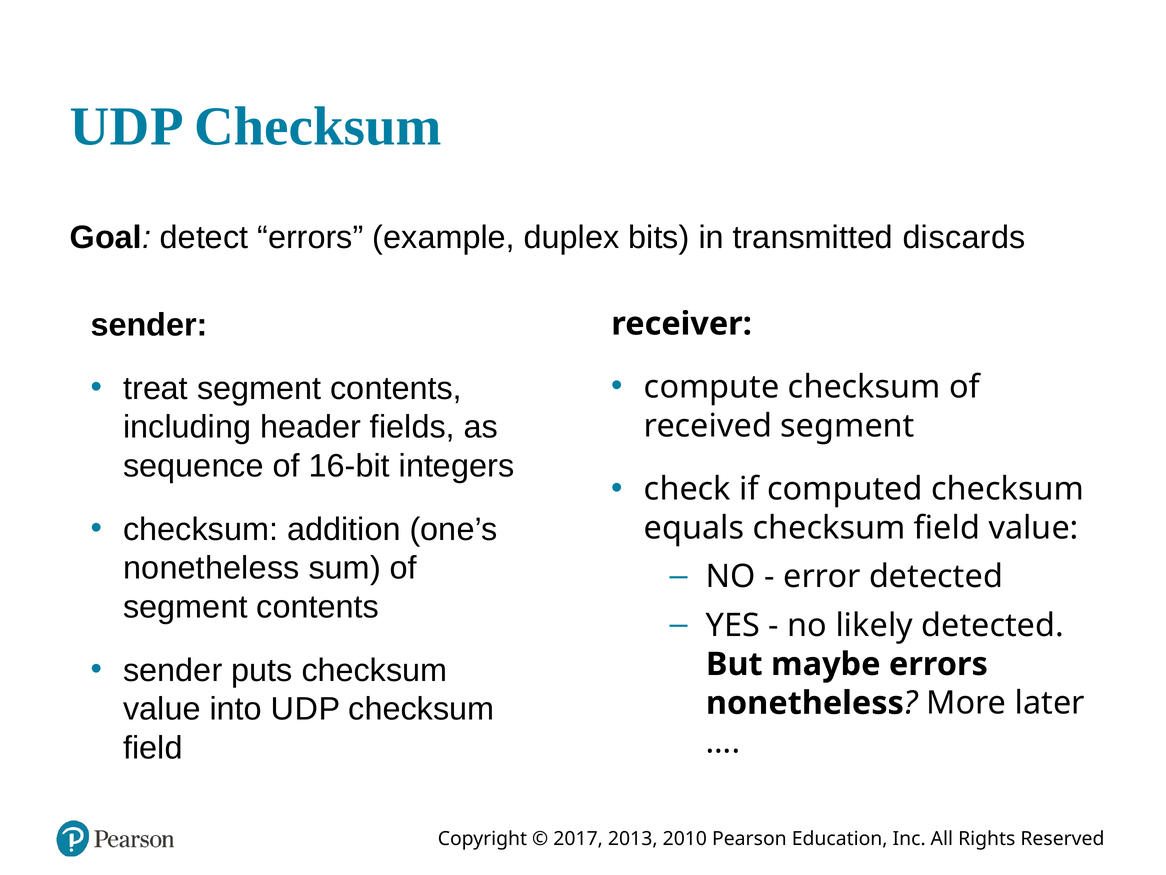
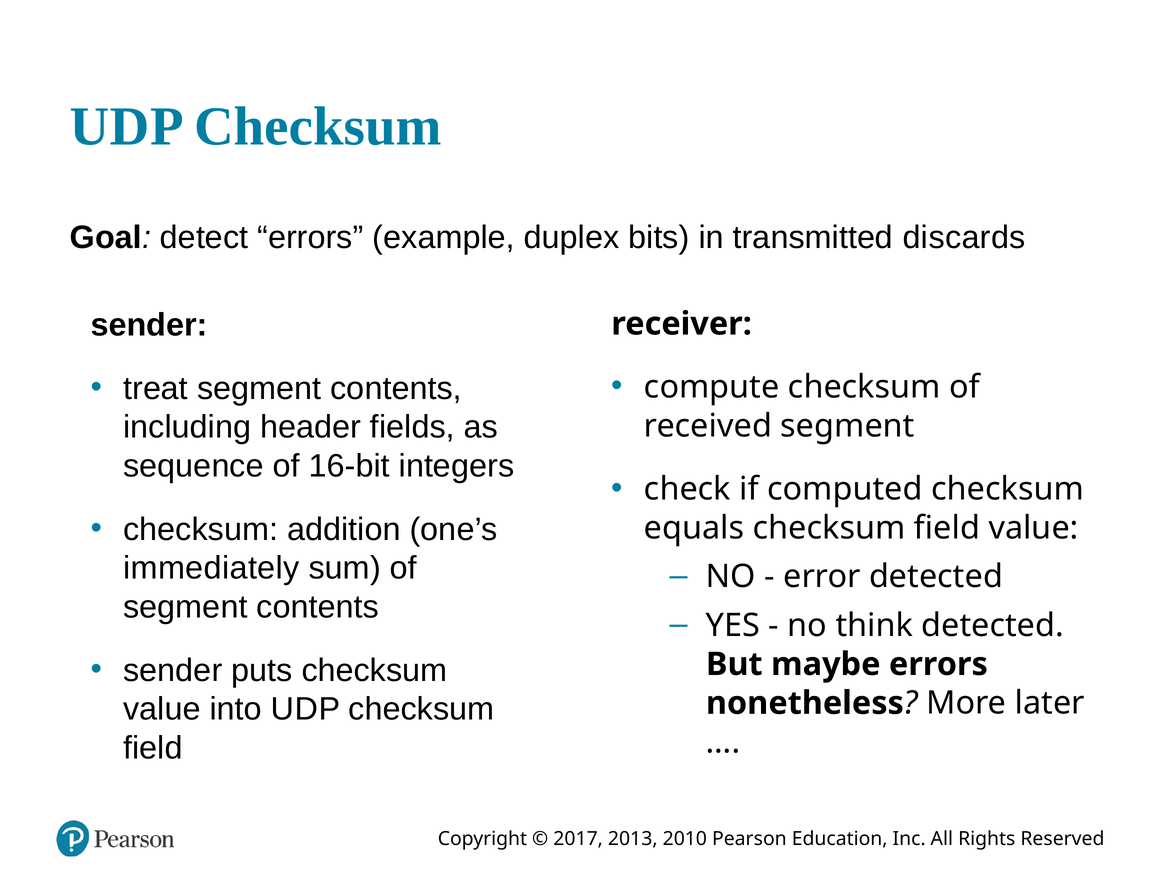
nonetheless: nonetheless -> immediately (211, 568)
likely: likely -> think (874, 625)
